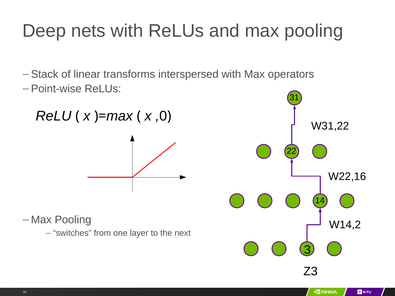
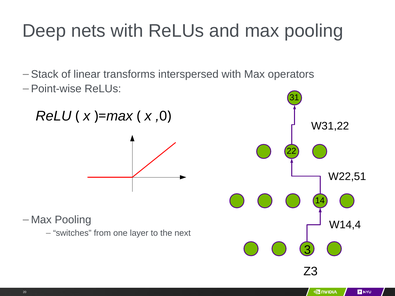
W22,16: W22,16 -> W22,51 (347, 177)
W14,2: W14,2 -> W14,4 (345, 225)
